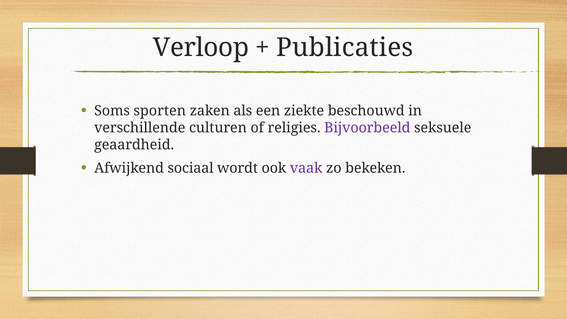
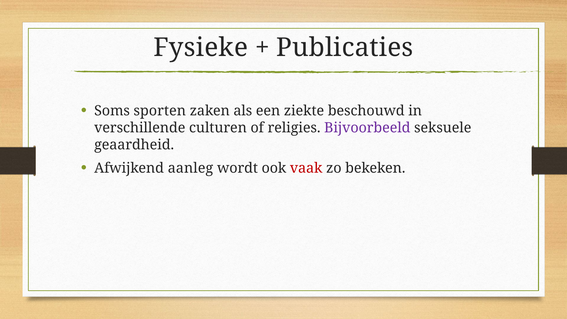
Verloop: Verloop -> Fysieke (201, 48)
sociaal: sociaal -> aanleg (190, 168)
vaak colour: purple -> red (306, 168)
